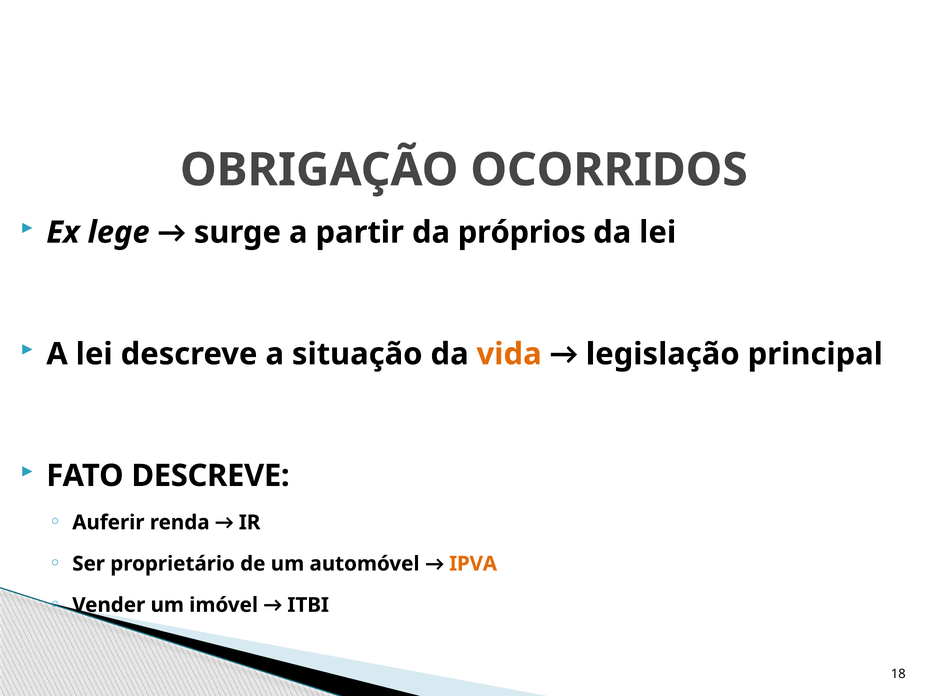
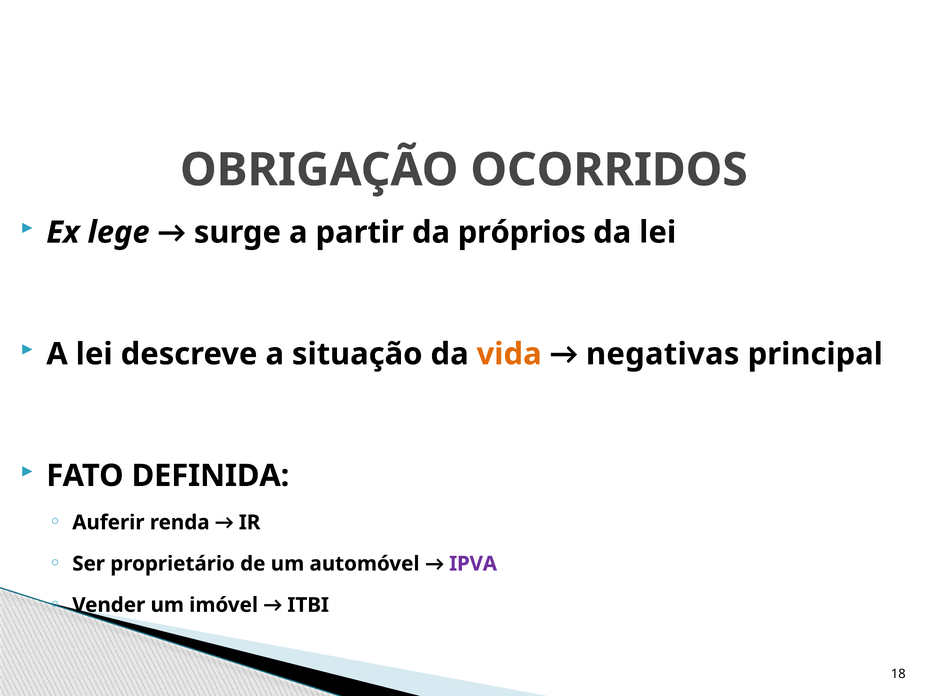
legislação: legislação -> negativas (663, 354)
FATO DESCREVE: DESCREVE -> DEFINIDA (210, 476)
IPVA colour: orange -> purple (473, 564)
